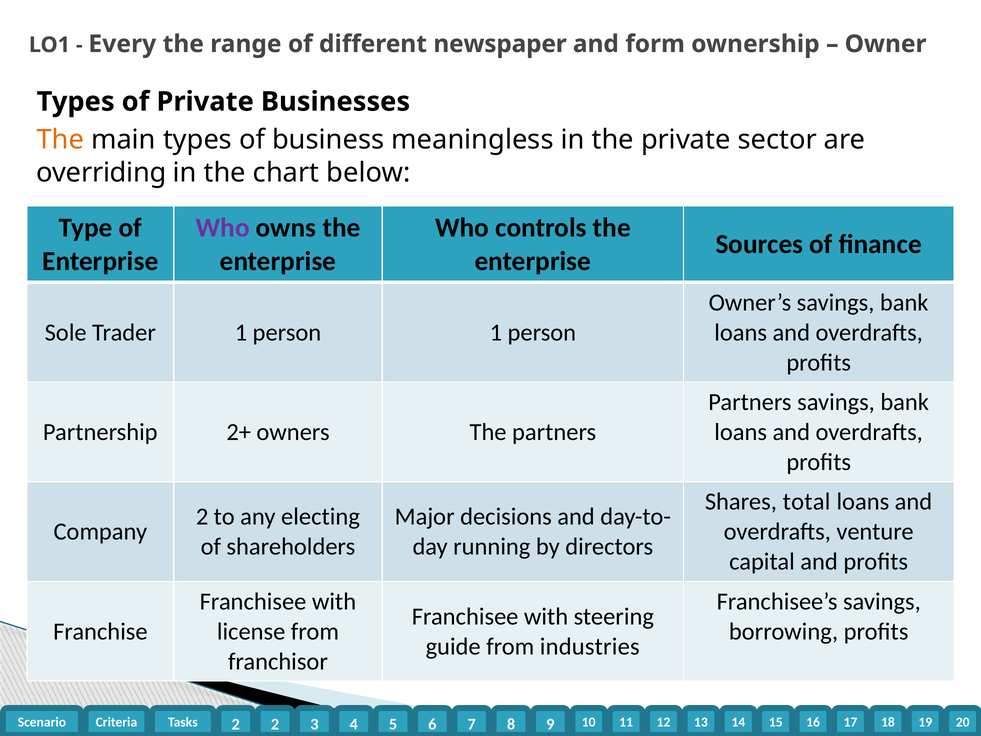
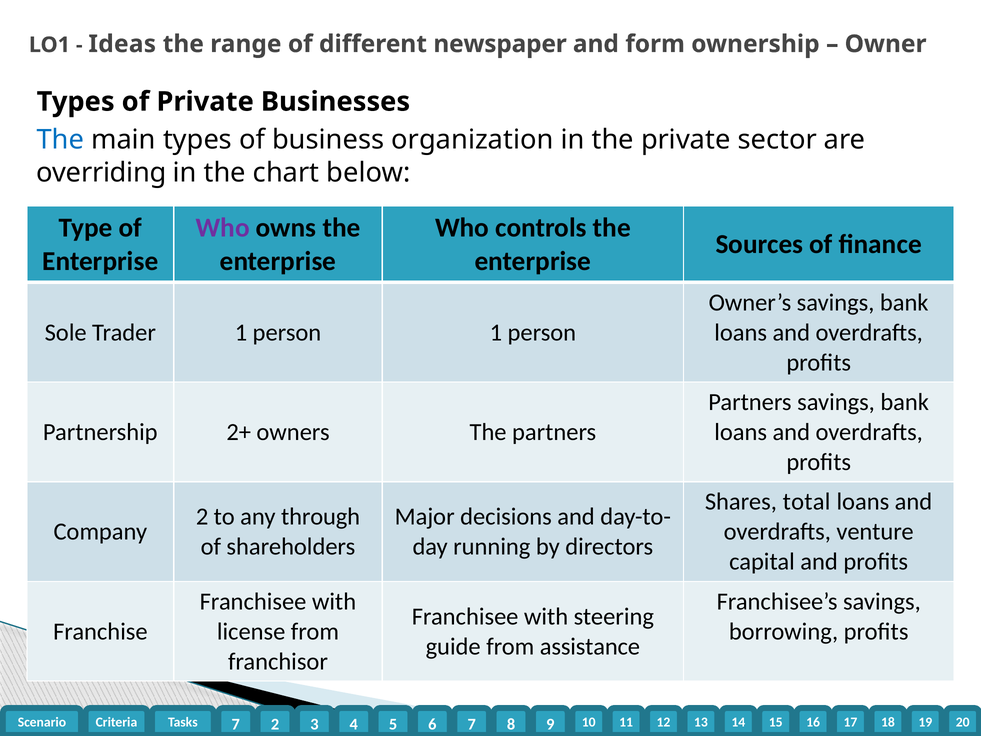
Every: Every -> Ideas (122, 44)
The colour: orange -> blue (60, 140)
meaningless: meaningless -> organization (472, 140)
electing: electing -> through (321, 517)
industries: industries -> assistance (590, 646)
2: 2 -> 7 (236, 724)
